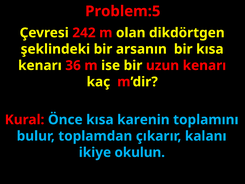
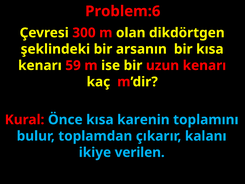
Problem:5: Problem:5 -> Problem:6 (123, 11)
242: 242 -> 300 (84, 33)
36: 36 -> 59 (73, 65)
okulun: okulun -> verilen (140, 152)
